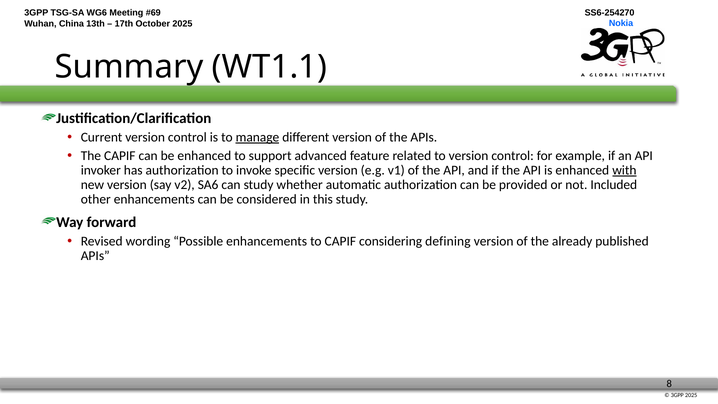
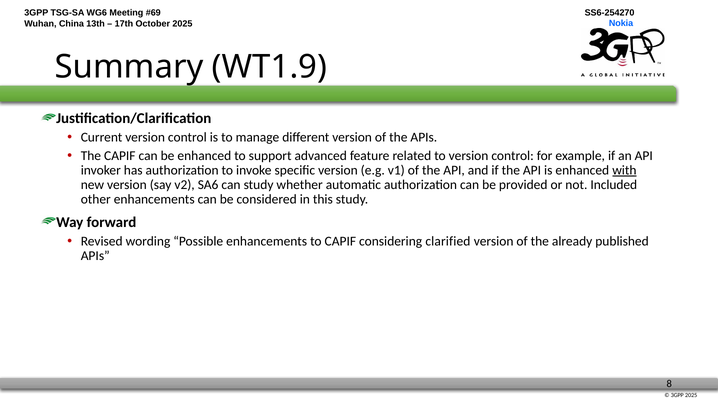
WT1.1: WT1.1 -> WT1.9 (270, 67)
manage underline: present -> none (257, 137)
defining: defining -> clarified (448, 241)
